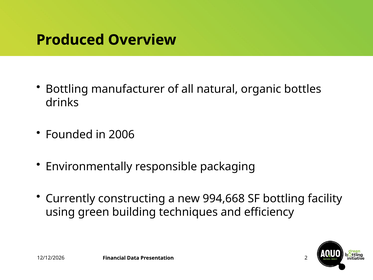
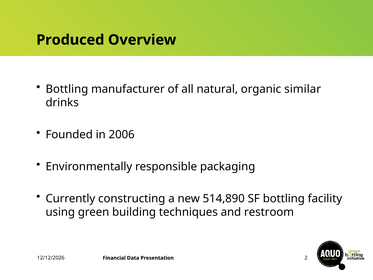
bottles: bottles -> similar (303, 89)
994,668: 994,668 -> 514,890 (224, 198)
efficiency: efficiency -> restroom (269, 212)
